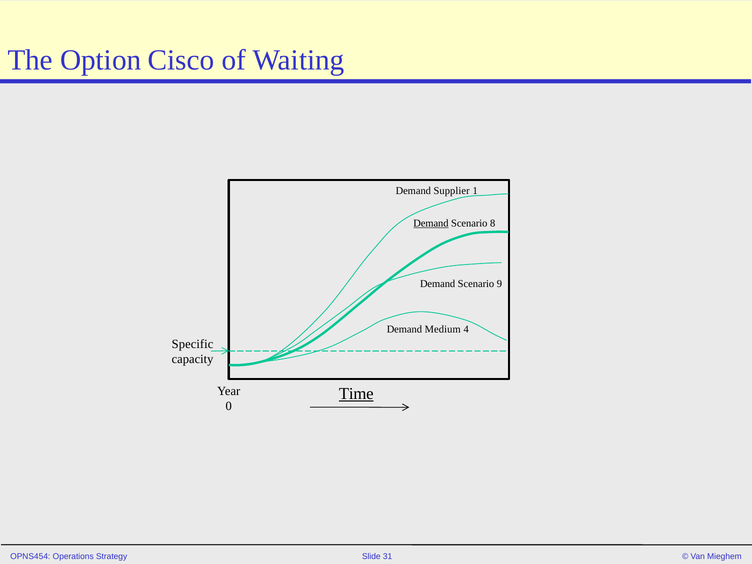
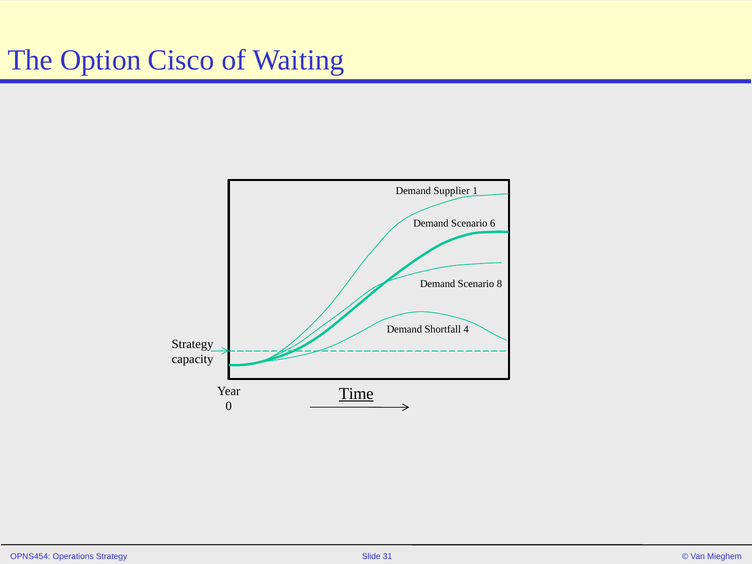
Demand underline: present -> none (431, 223)
8: 8 -> 6 (493, 223)
9: 9 -> 8 (499, 284)
Medium: Medium -> Shortfall (443, 329)
Specific: Specific -> Strategy (193, 344)
